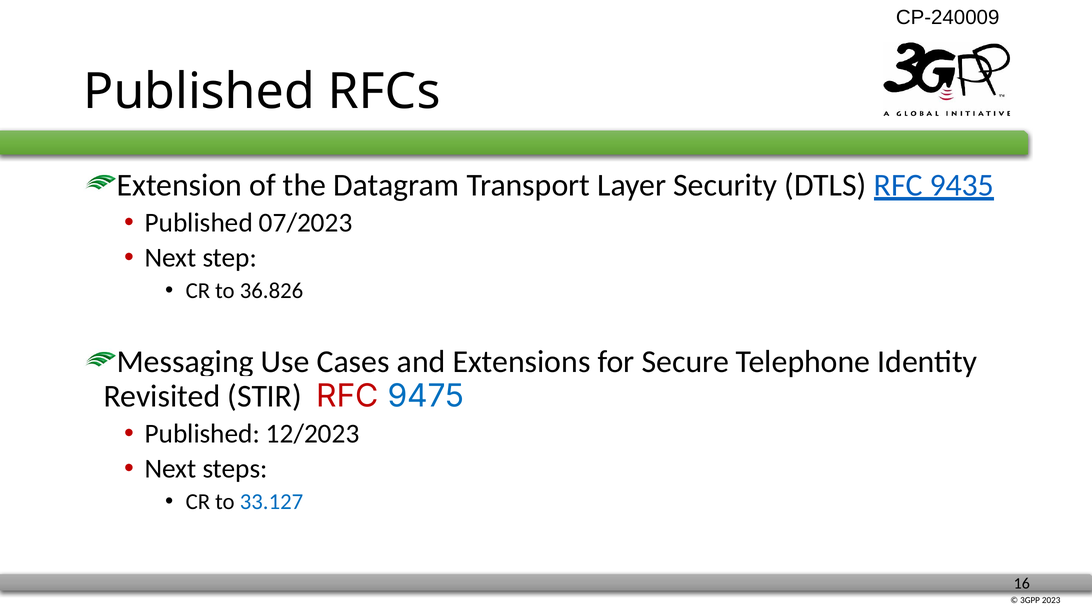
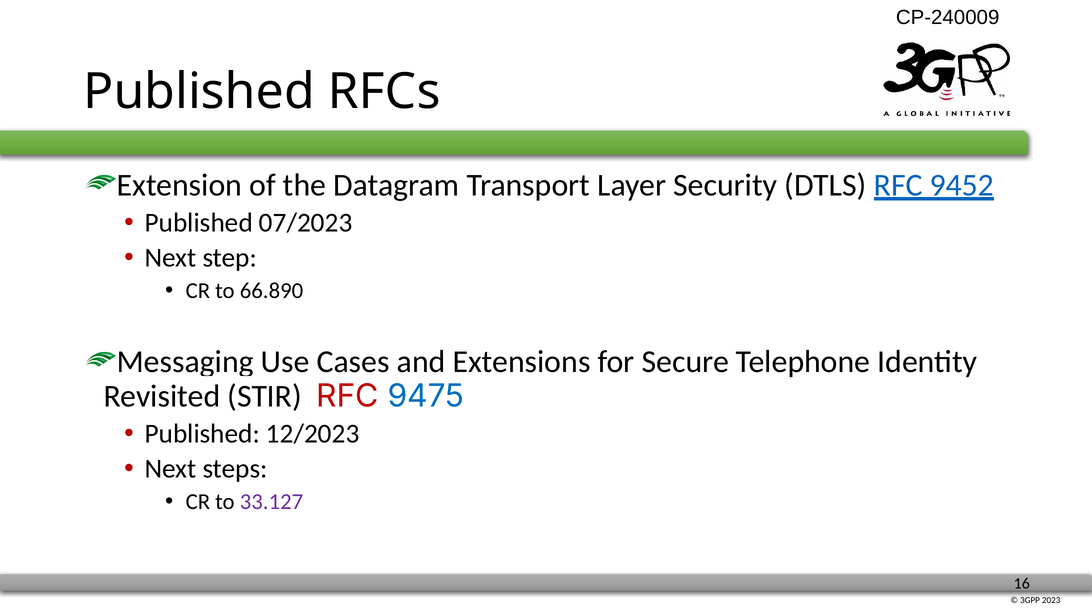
9435: 9435 -> 9452 (962, 185)
36.826: 36.826 -> 66.890 (272, 291)
33.127 colour: blue -> purple (272, 502)
